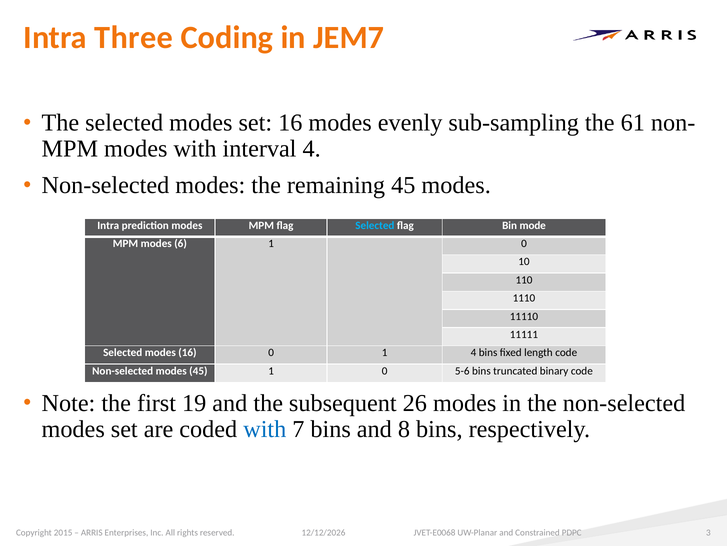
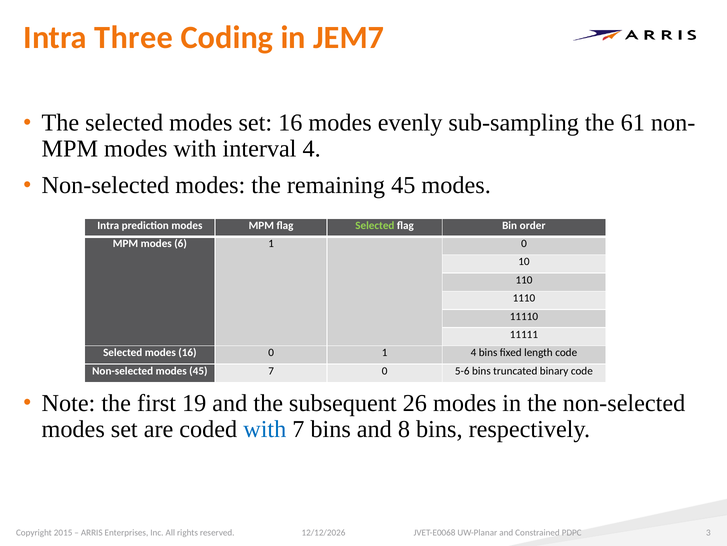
Selected colour: light blue -> light green (375, 225)
mode: mode -> order (533, 225)
45 1: 1 -> 7 (271, 371)
